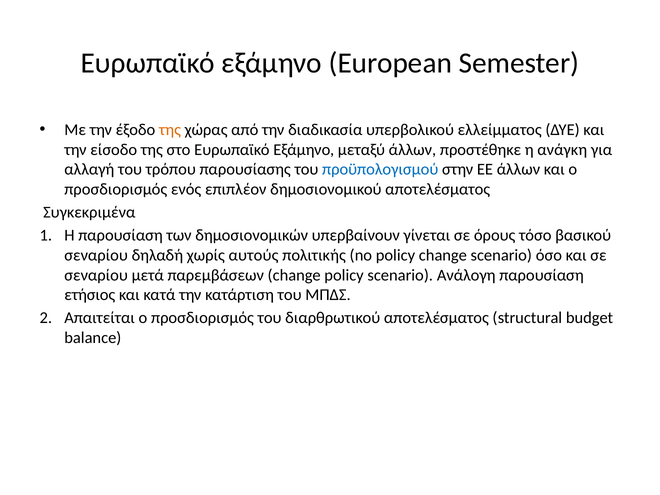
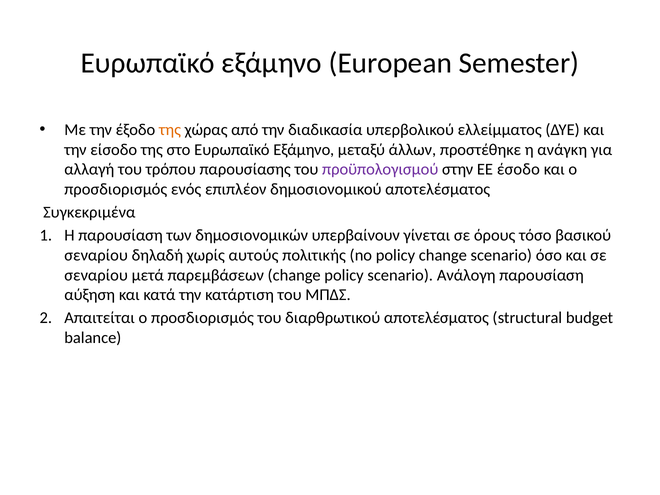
προϋπολογισμού colour: blue -> purple (380, 169)
ΕΕ άλλων: άλλων -> έσοδο (518, 169)
ετήσιος: ετήσιος -> αύξηση (90, 295)
